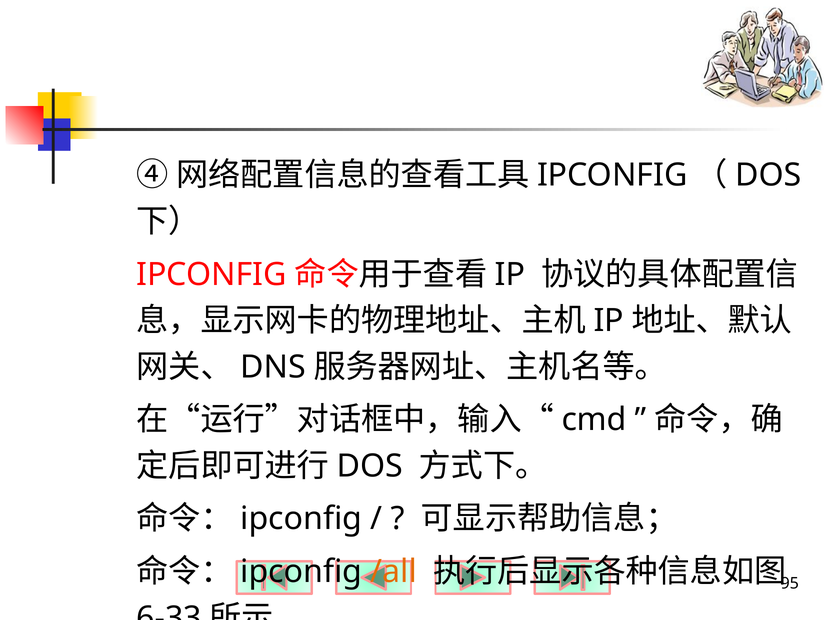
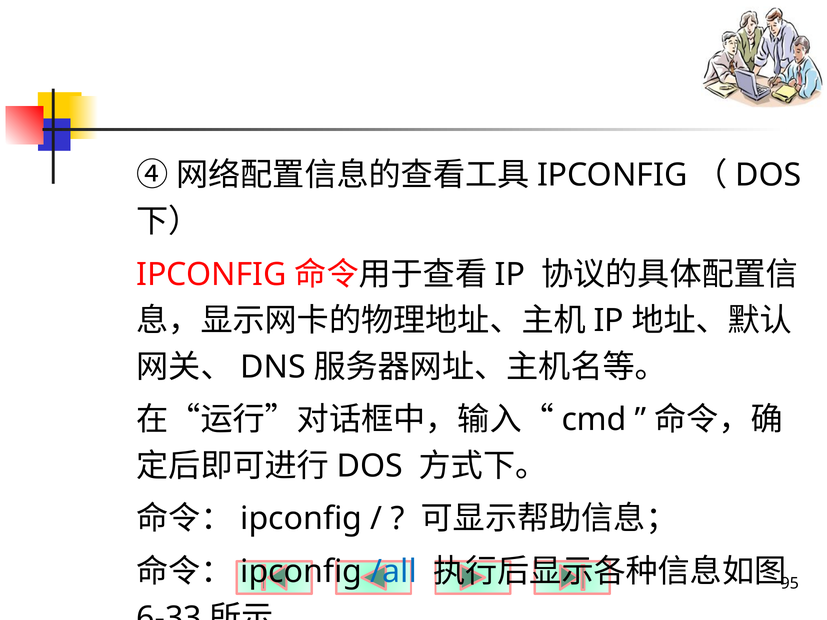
/all colour: orange -> blue (394, 572)
